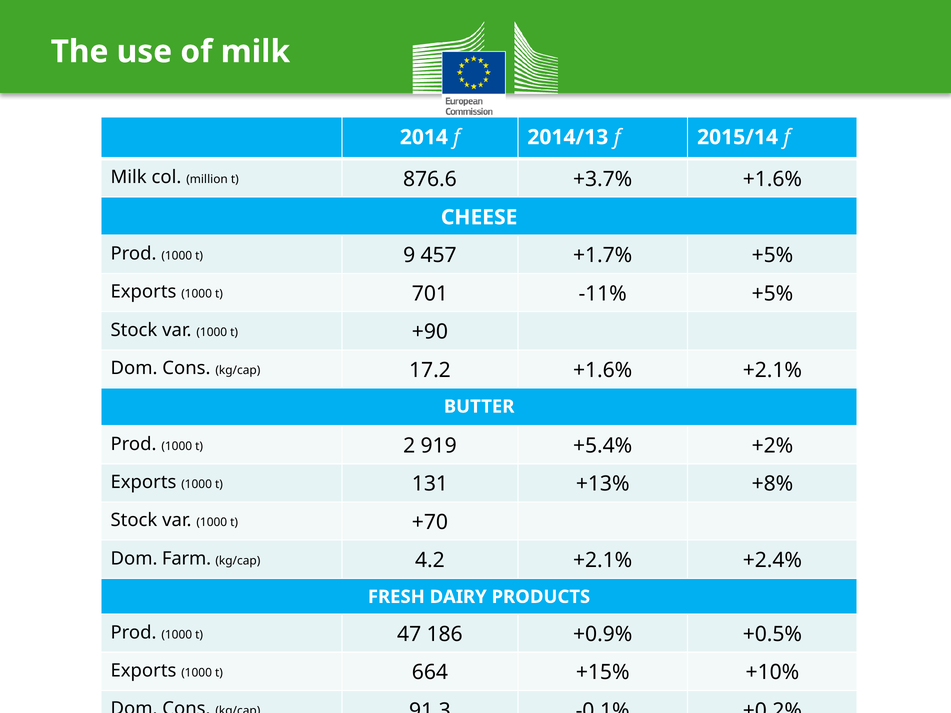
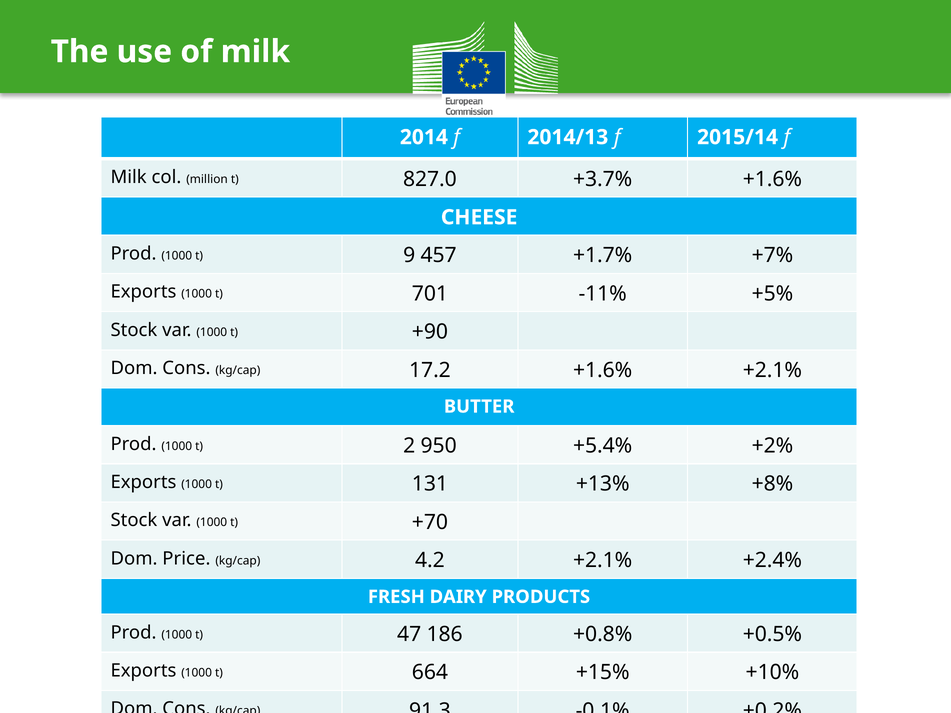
876.6: 876.6 -> 827.0 (430, 179)
+1.7% +5%: +5% -> +7% (772, 256)
919: 919 -> 950 (439, 446)
Farm: Farm -> Price (186, 559)
+0.9%: +0.9% -> +0.8% (603, 635)
